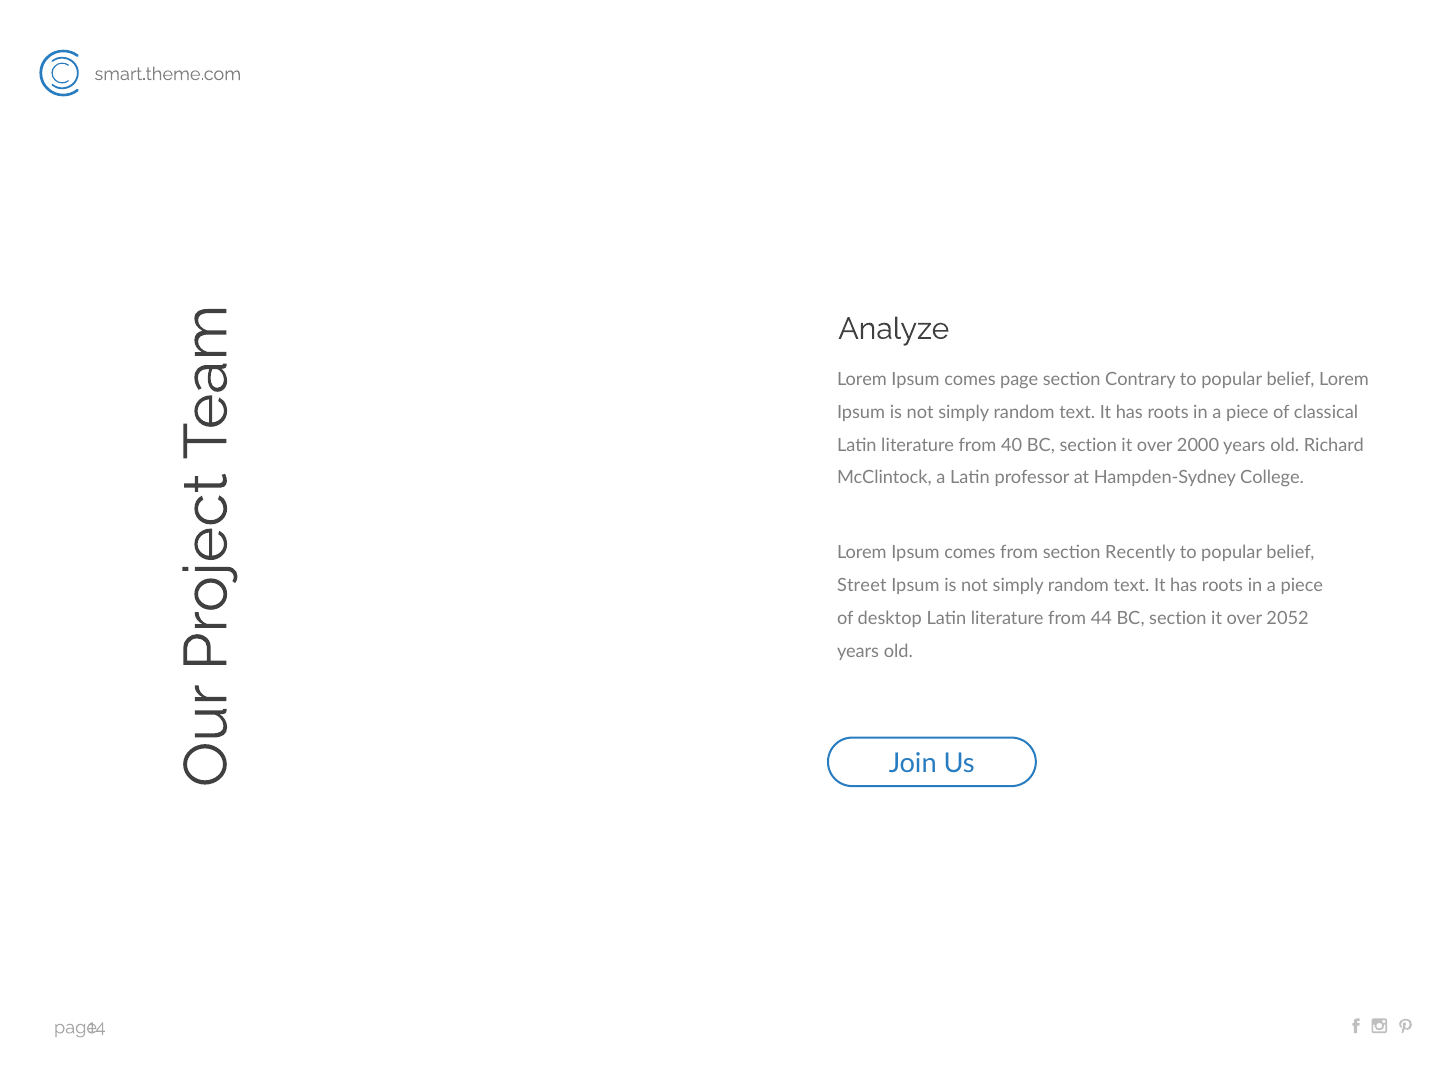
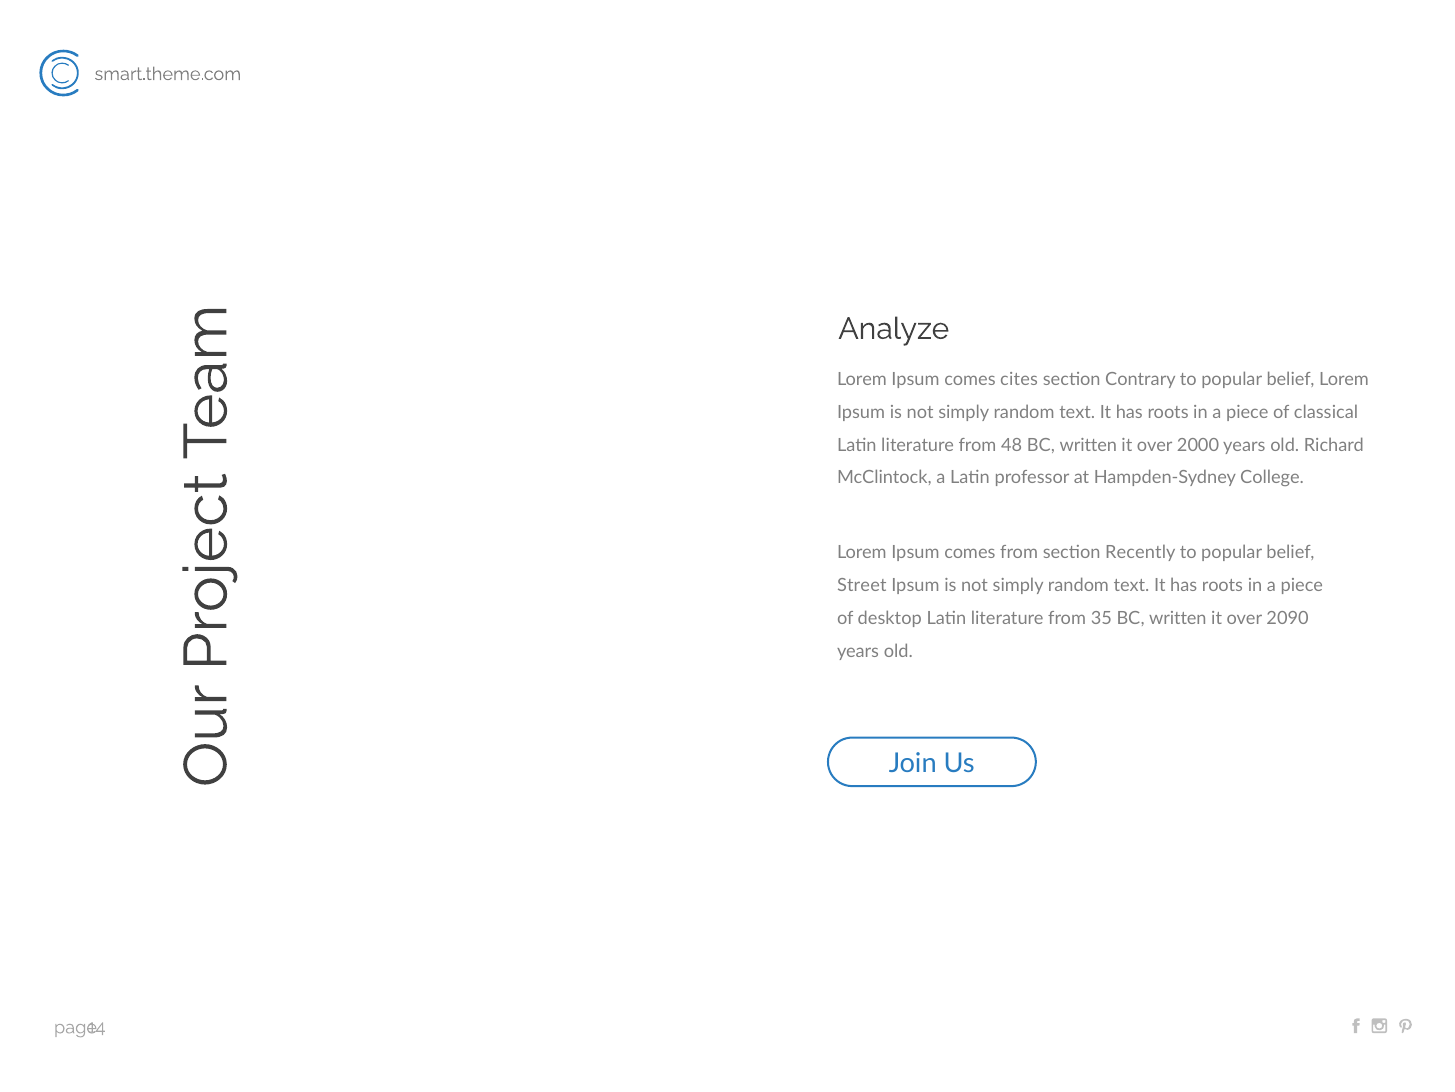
page: page -> cites (1019, 379)
40: 40 -> 48 (1012, 445)
section: section -> written (1088, 445)
44: 44 -> 35 (1101, 618)
section: section -> written (1178, 618)
2052: 2052 -> 2090 (1288, 618)
